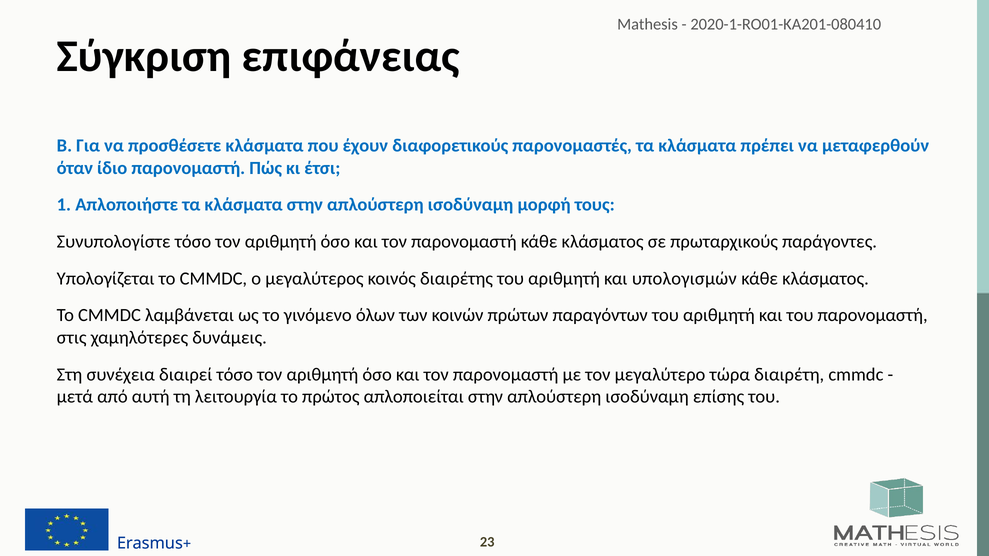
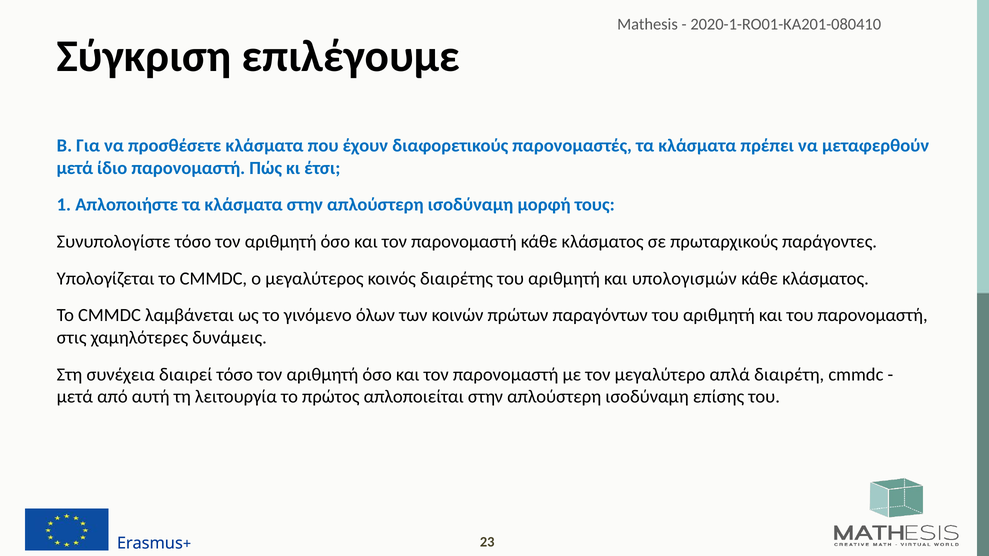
επιφάνειας: επιφάνειας -> επιλέγουμε (351, 56)
όταν: όταν -> μετά (75, 168)
τώρα: τώρα -> απλά (730, 375)
